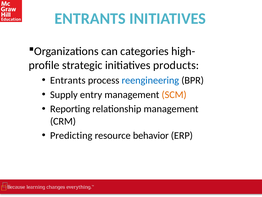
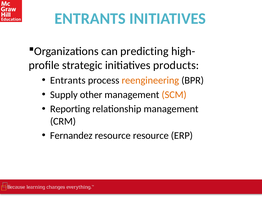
categories: categories -> predicting (144, 51)
reengineering colour: blue -> orange (150, 80)
entry: entry -> other (91, 94)
Predicting: Predicting -> Fernandez (71, 135)
resource behavior: behavior -> resource (151, 135)
